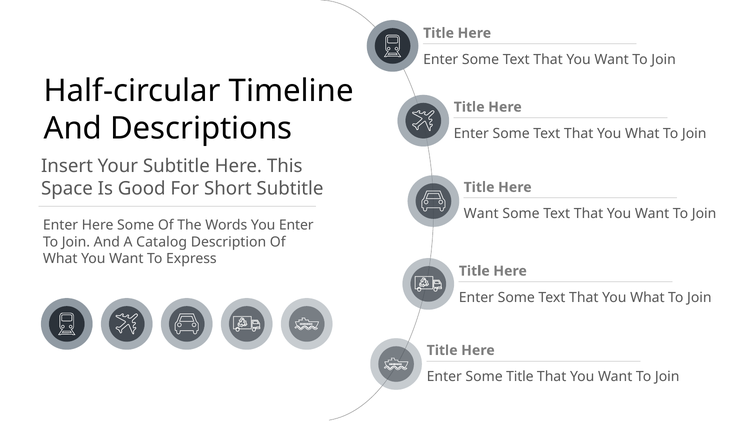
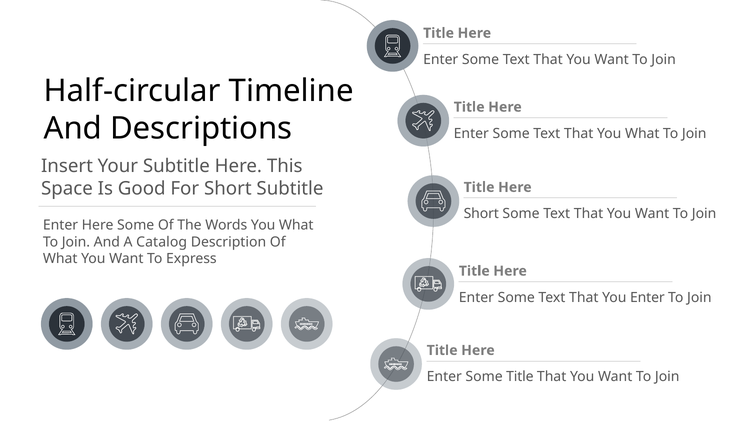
Want: Want -> Short (481, 214)
Words You Enter: Enter -> What (296, 225)
What: What -> Enter (647, 297)
